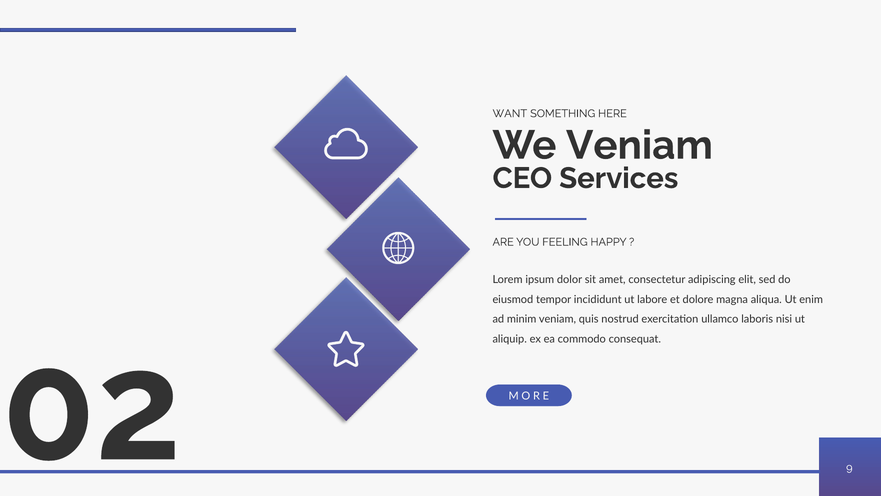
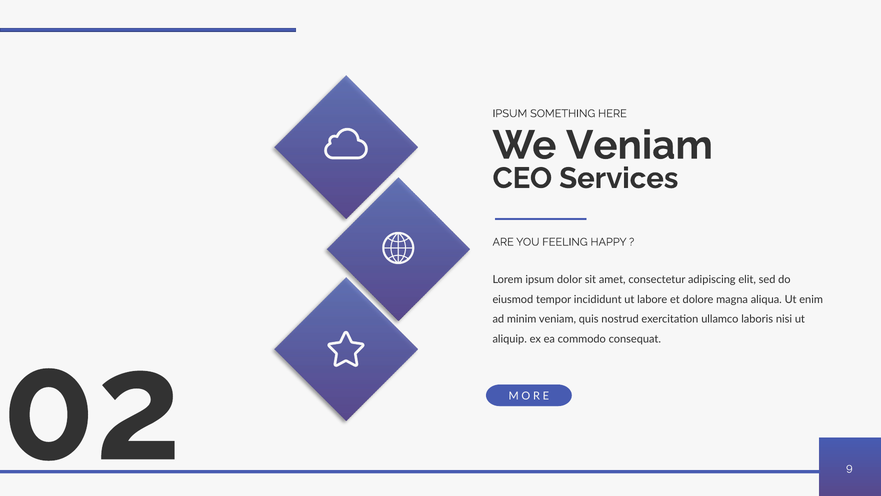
WANT: WANT -> IPSUM (510, 113)
